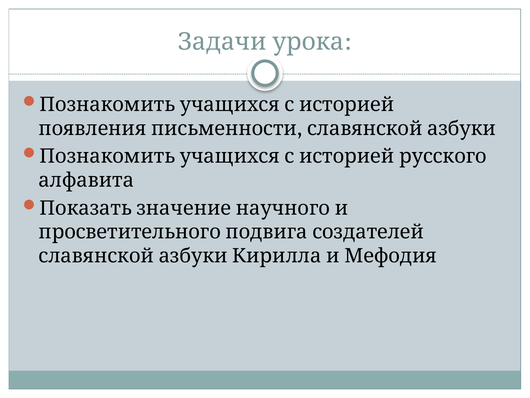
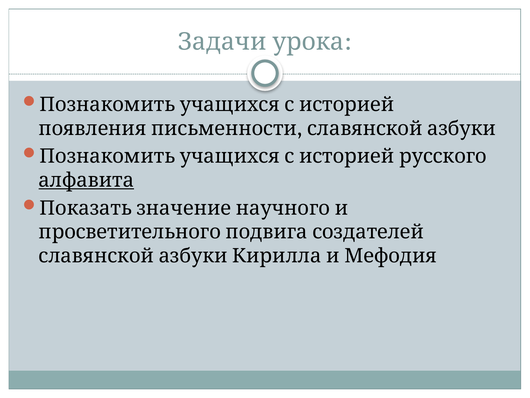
алфавита underline: none -> present (86, 180)
